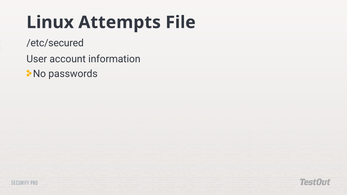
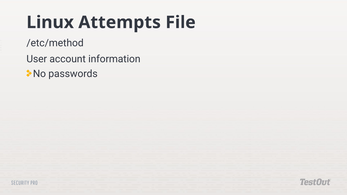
/etc/secured: /etc/secured -> /etc/method (55, 43)
